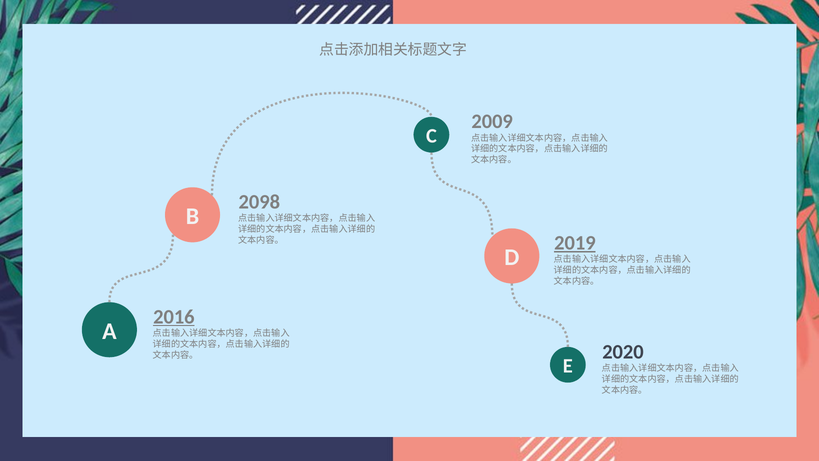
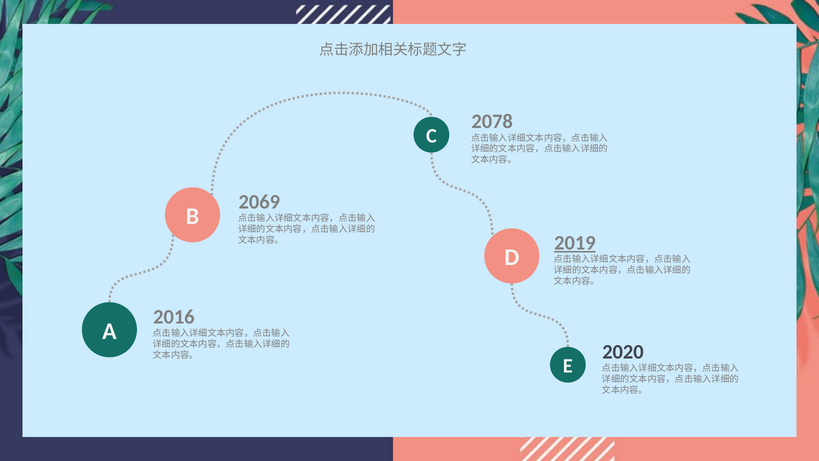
2009: 2009 -> 2078 (492, 121)
2098: 2098 -> 2069 (259, 202)
2016 underline: present -> none (174, 317)
